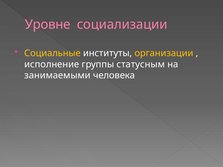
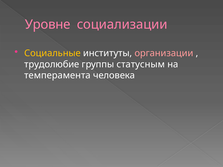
организации colour: yellow -> pink (164, 53)
исполнение: исполнение -> трудолюбие (52, 64)
занимаемыми: занимаемыми -> темперамента (57, 76)
